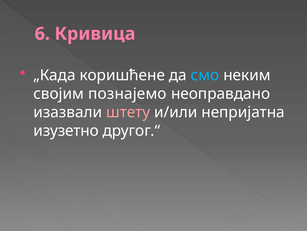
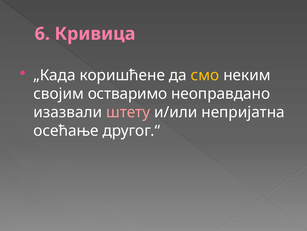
смо colour: light blue -> yellow (205, 75)
познајемо: познајемо -> остваримо (128, 93)
изузетно: изузетно -> осећање (66, 130)
